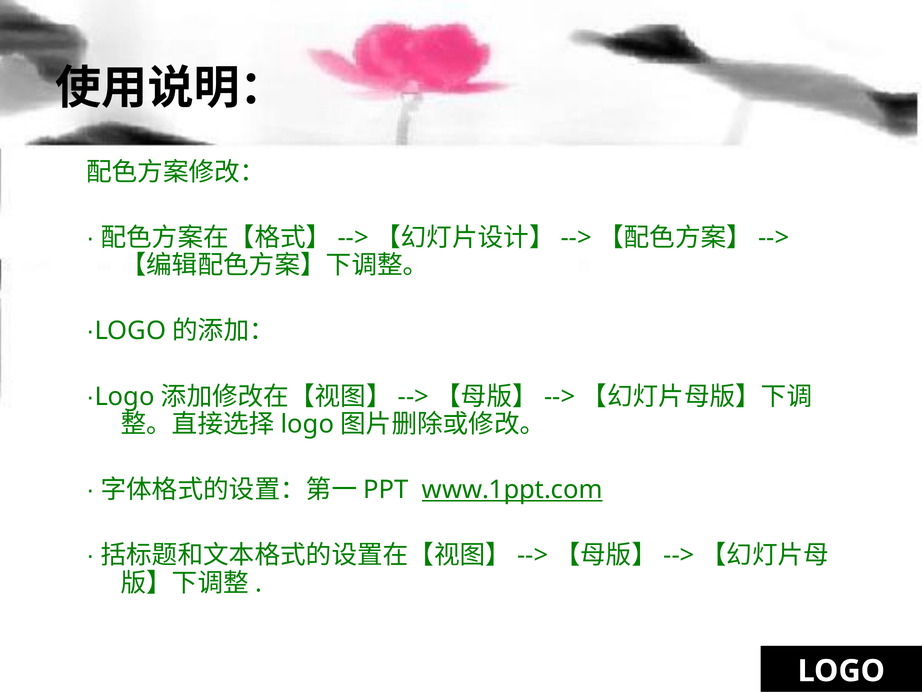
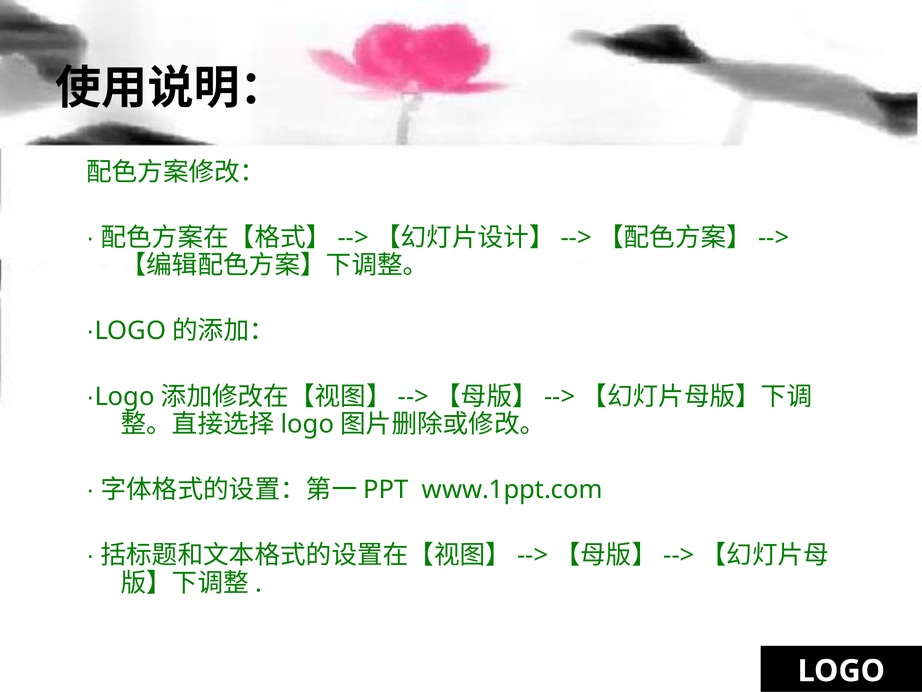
www.1ppt.com underline: present -> none (512, 489)
